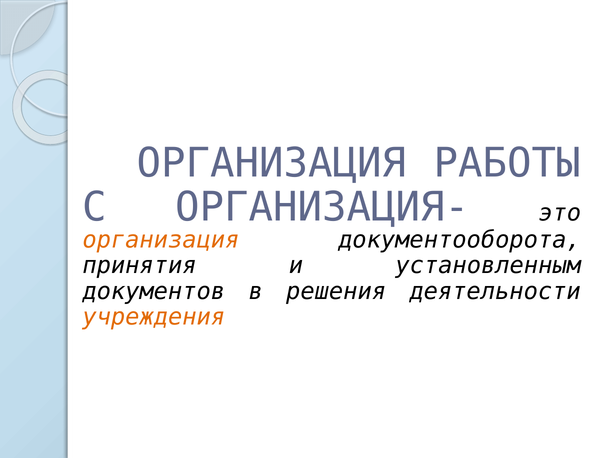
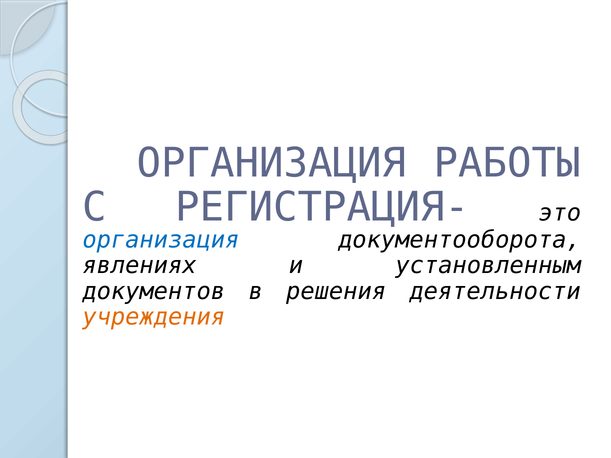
ОРГАНИЗАЦИЯ-: ОРГАНИЗАЦИЯ- -> РЕГИСТРАЦИЯ- (322, 207)
организация colour: orange -> blue (161, 240)
принятия: принятия -> явлениях (139, 266)
